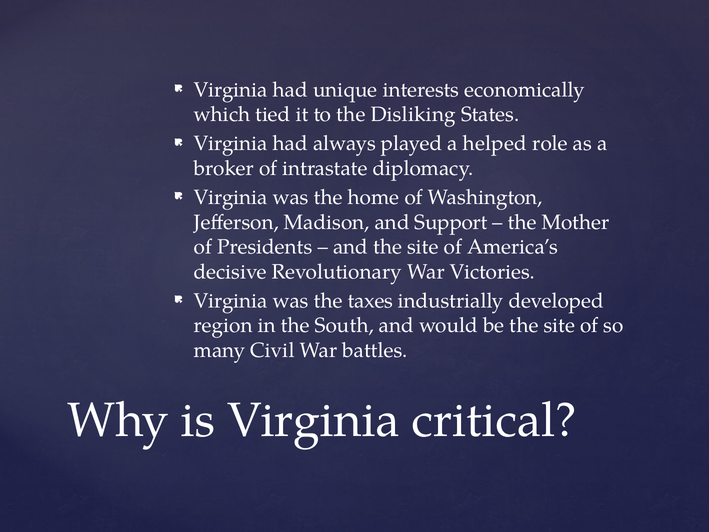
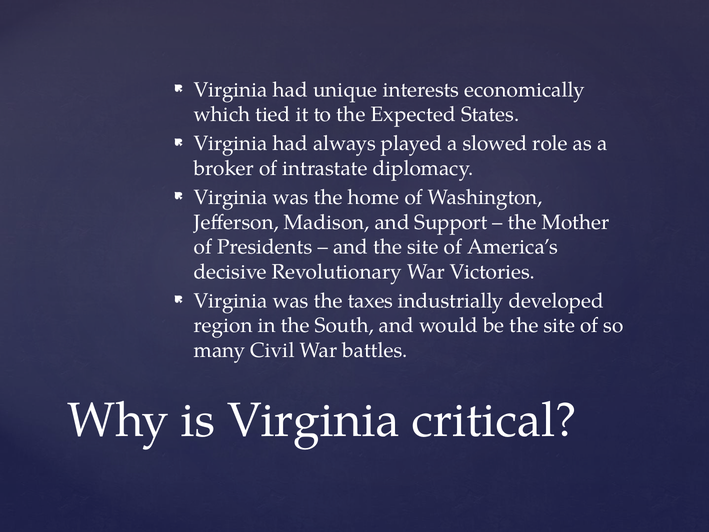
Disliking: Disliking -> Expected (413, 115)
helped: helped -> slowed (495, 144)
